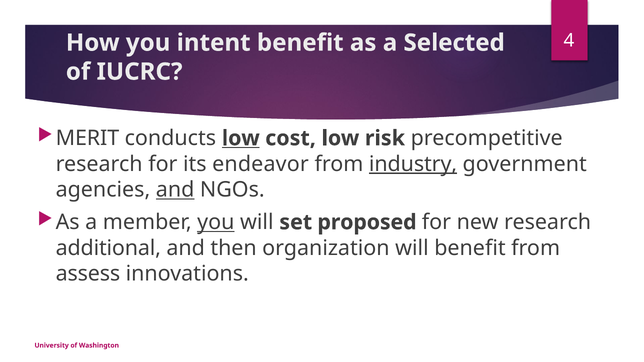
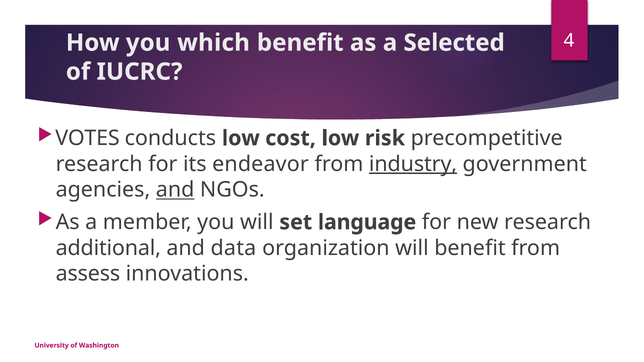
intent: intent -> which (214, 43)
MERIT: MERIT -> VOTES (87, 138)
low underline: present -> none (241, 138)
you underline: present -> none (216, 222)
proposed: proposed -> language (367, 222)
then: then -> data (233, 248)
